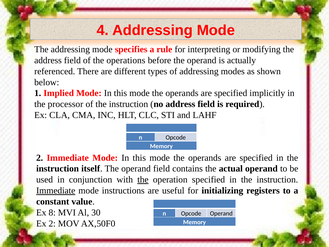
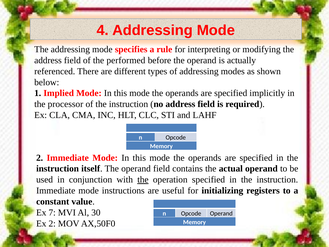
operations: operations -> performed (126, 60)
Immediate underline: present -> none (56, 190)
Ex 8: 8 -> 7 (52, 212)
